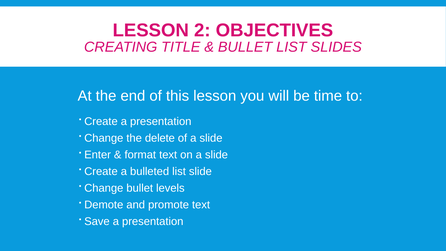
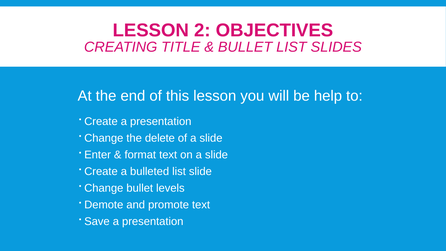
time: time -> help (328, 96)
